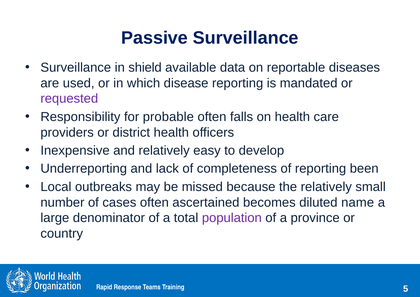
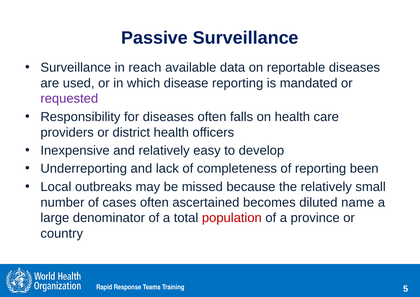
shield: shield -> reach (145, 68)
for probable: probable -> diseases (168, 117)
population colour: purple -> red (232, 218)
